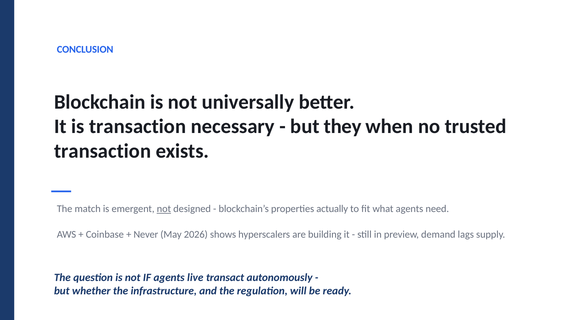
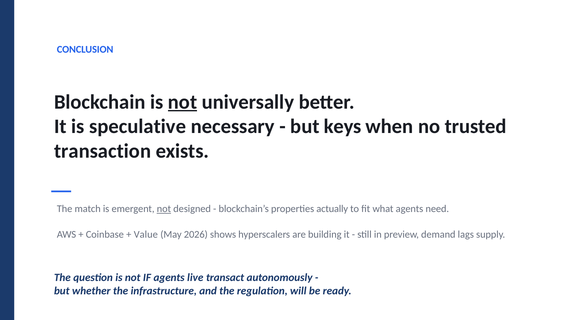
not underline: none -> present (183, 102)
is transaction: transaction -> speculative (138, 127)
they: they -> keys (343, 127)
Never: Never -> Value (146, 234)
